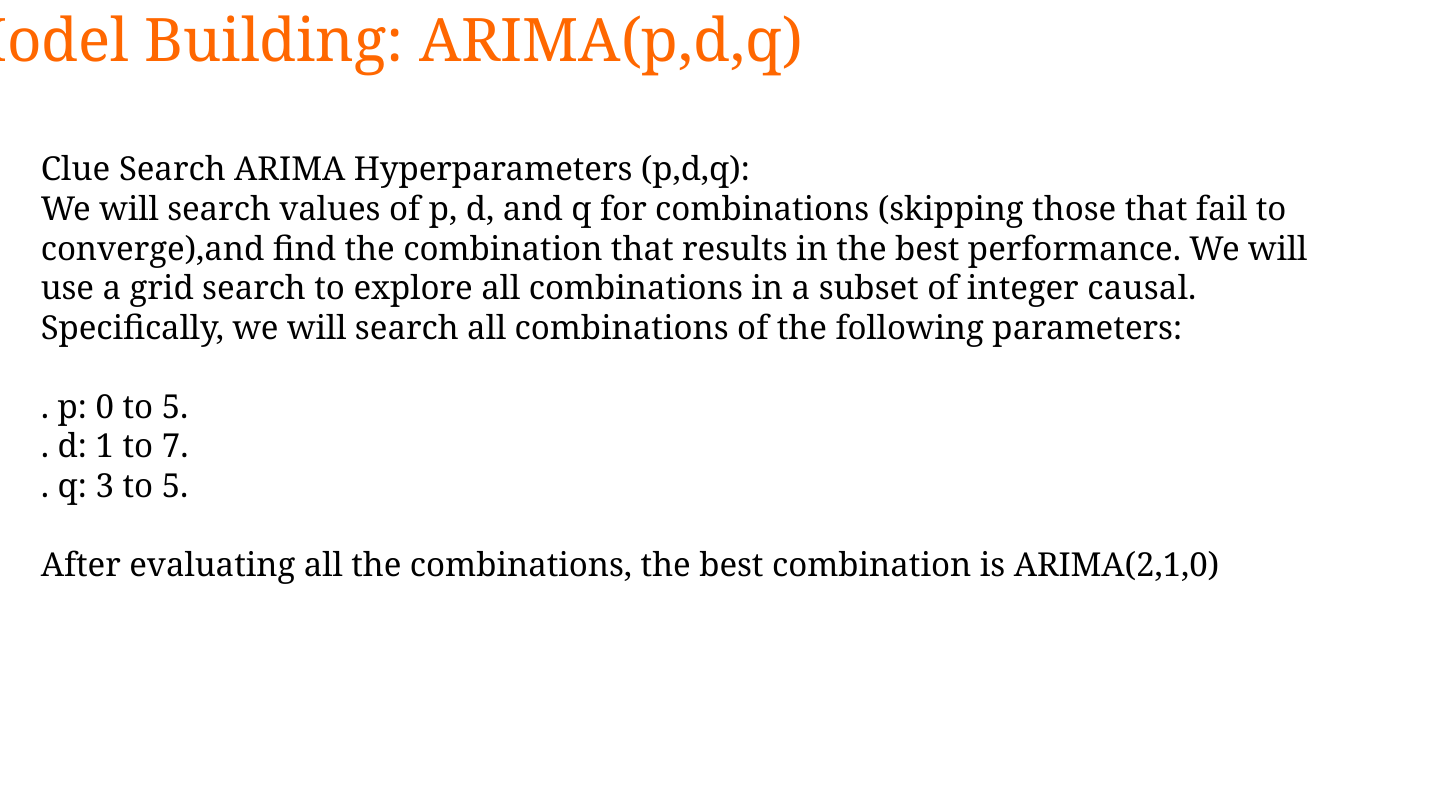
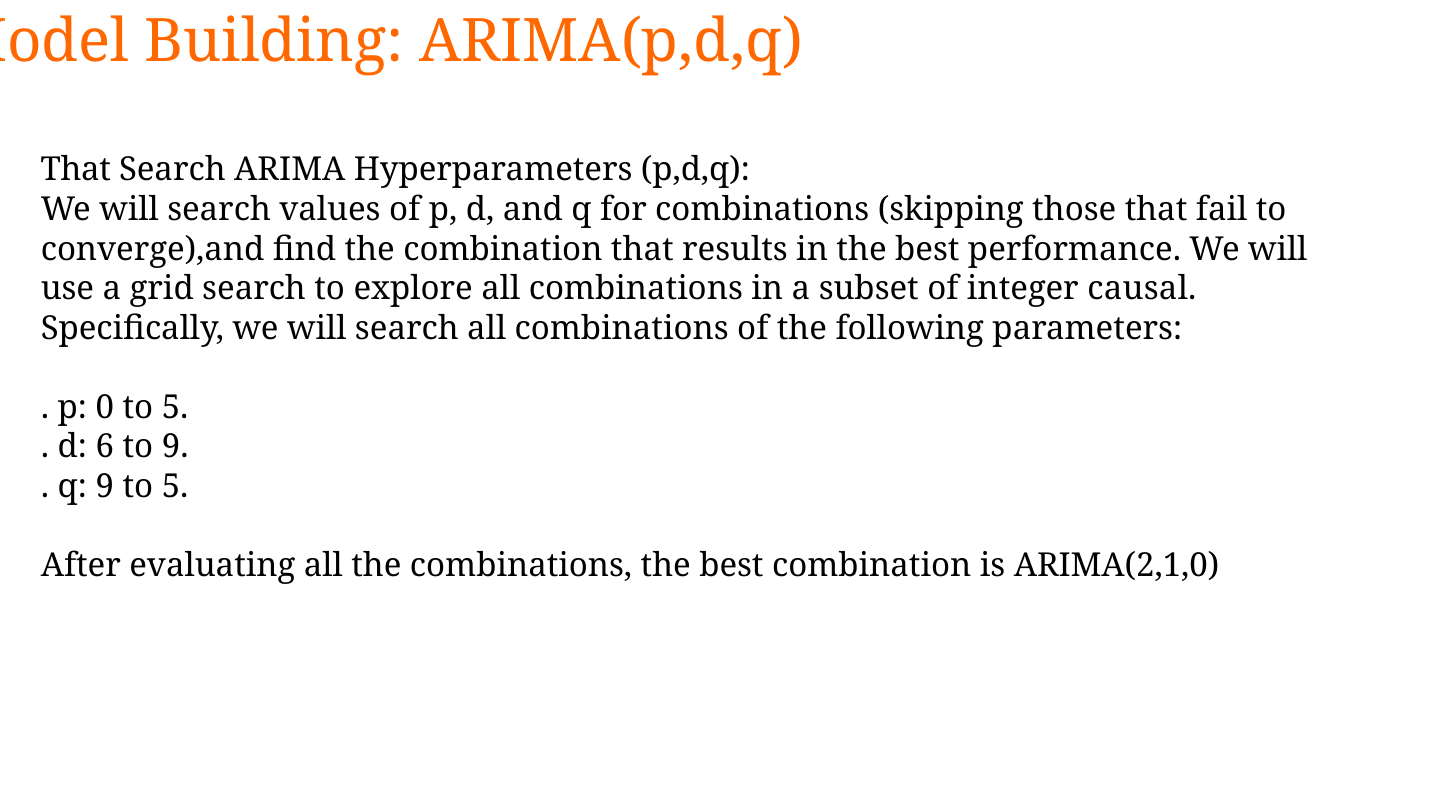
Clue: Clue -> That (76, 170)
1: 1 -> 6 (105, 447)
to 7: 7 -> 9 (175, 447)
q 3: 3 -> 9 (105, 487)
